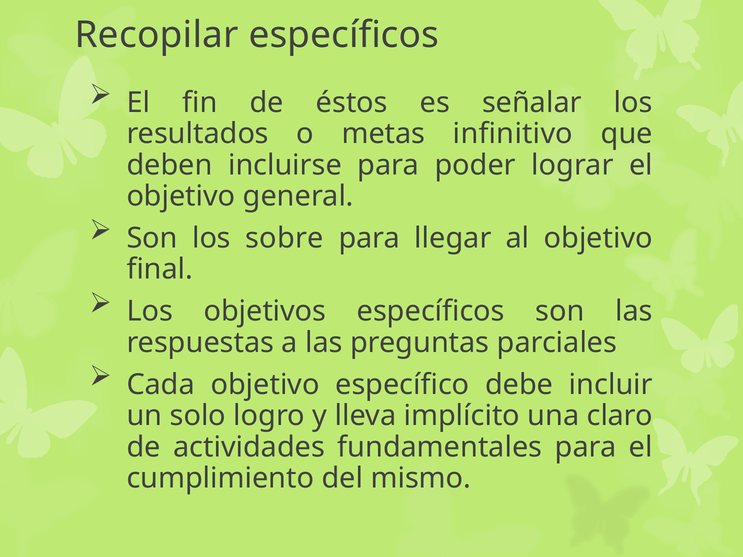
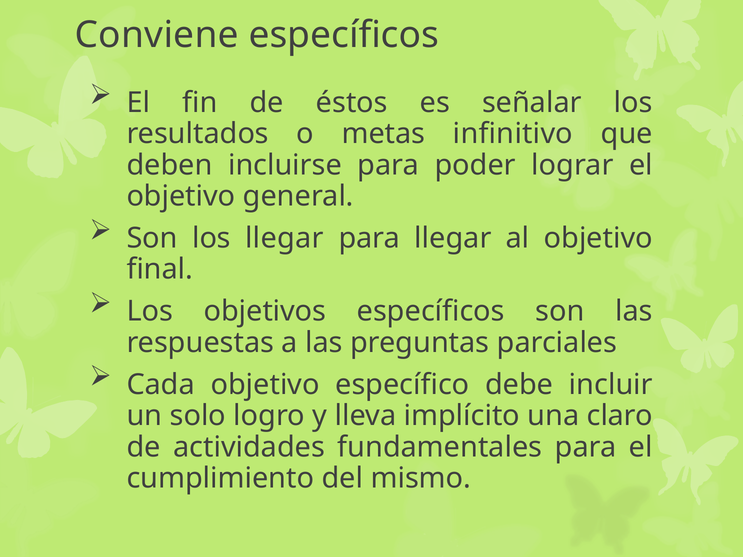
Recopilar: Recopilar -> Conviene (157, 35)
los sobre: sobre -> llegar (285, 238)
